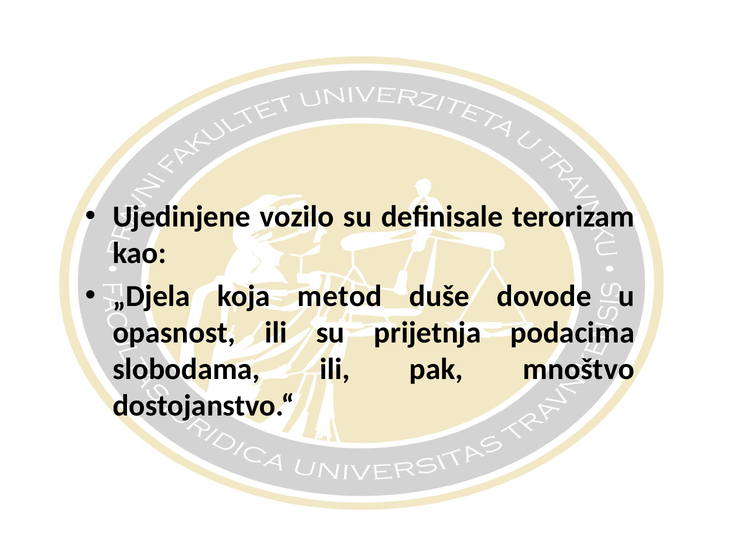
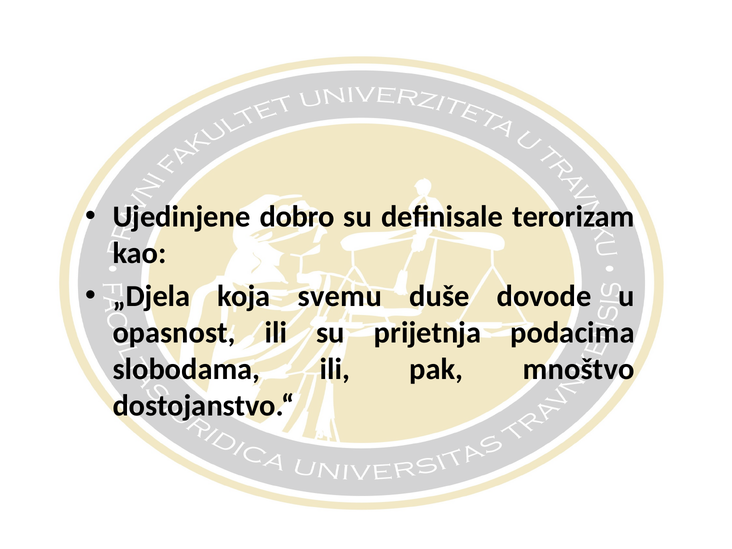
vozilo: vozilo -> dobro (297, 217)
metod: metod -> svemu (340, 296)
